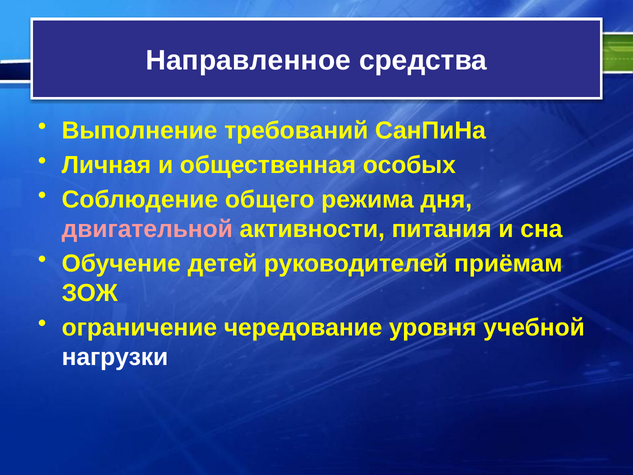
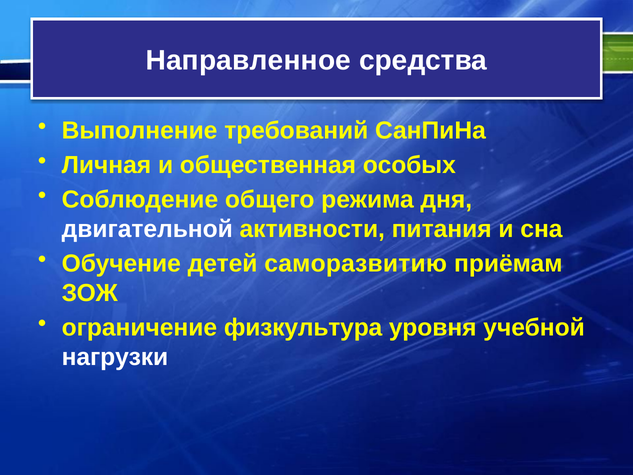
двигательной colour: pink -> white (147, 229)
руководителей: руководителей -> саморазвитию (356, 263)
чередование: чередование -> физкультура (303, 328)
